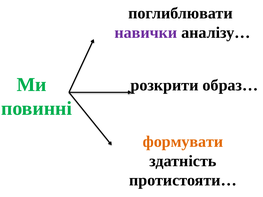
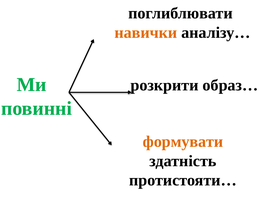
навички colour: purple -> orange (146, 33)
